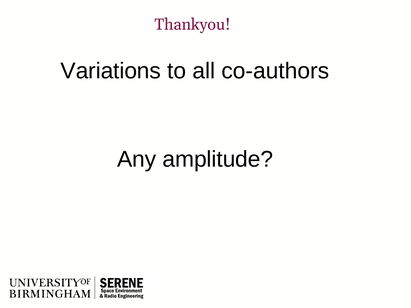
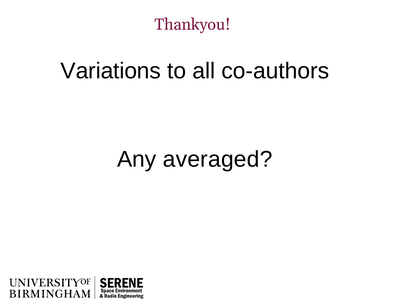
amplitude: amplitude -> averaged (218, 159)
